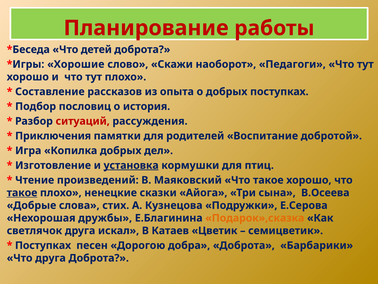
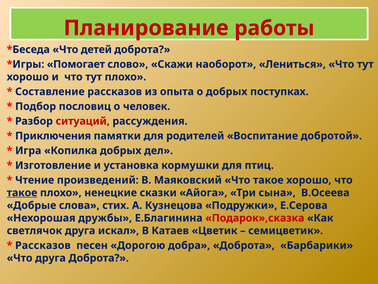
Хорошие: Хорошие -> Помогает (76, 64)
Педагоги: Педагоги -> Лениться (292, 64)
история: история -> человек (147, 106)
установка underline: present -> none (131, 165)
Подарок»,сказка colour: orange -> red (255, 218)
Поступках: Поступках -> Рассказов (43, 245)
